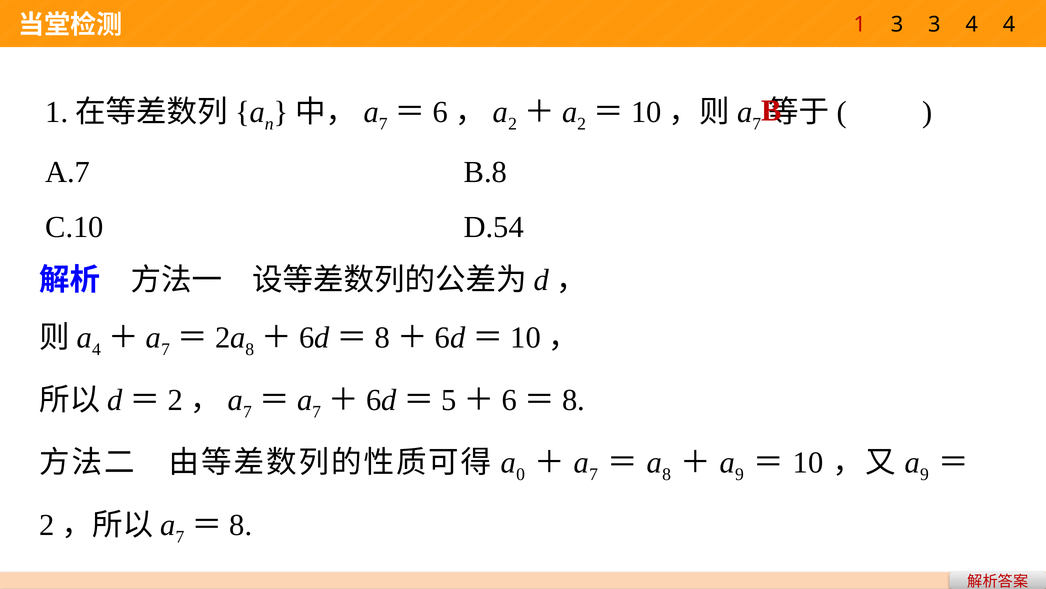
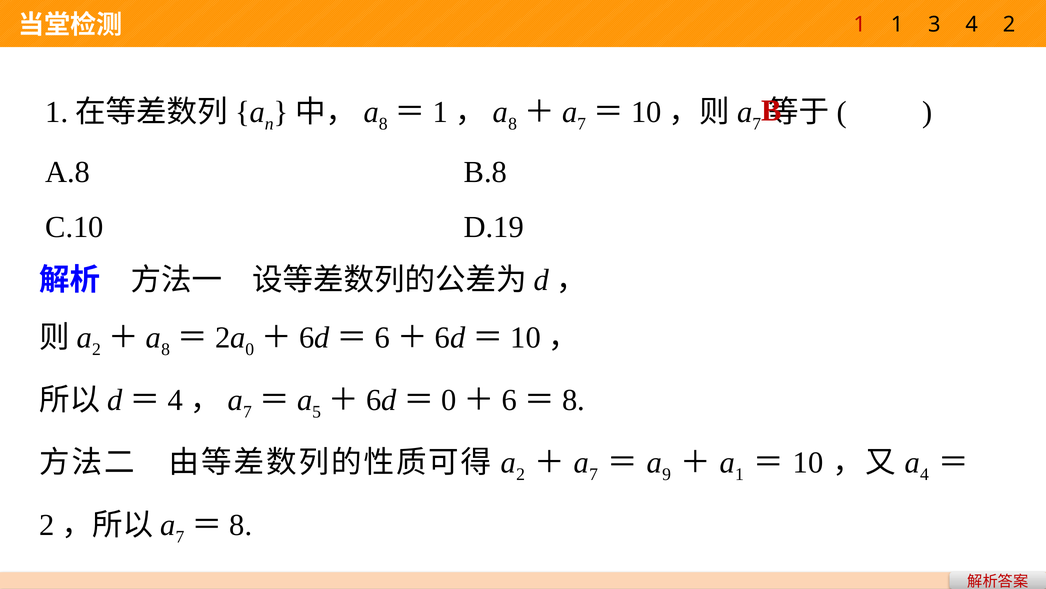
1 3: 3 -> 1 (897, 25)
4 4: 4 -> 2 (1009, 25)
7: 7 -> 8 (383, 124)
6: 6 -> 1 (440, 112)
2: 2 -> 8 (513, 124)
2: 2 -> 7 (582, 124)
A.7: A.7 -> A.8 (68, 172)
D.54: D.54 -> D.19 (494, 227)
4: 4 -> 2 (97, 349)
7: 7 -> 8 (166, 349)
8: 8 -> 0 (250, 349)
8: 8 -> 6 (382, 337)
2: 2 -> 4 (175, 400)
7: 7 -> 5 (317, 412)
5: 5 -> 0 (449, 400)
0: 0 -> 2 (521, 474)
8: 8 -> 9 (667, 474)
9: 9 -> 1 (740, 474)
9: 9 -> 4 (925, 474)
